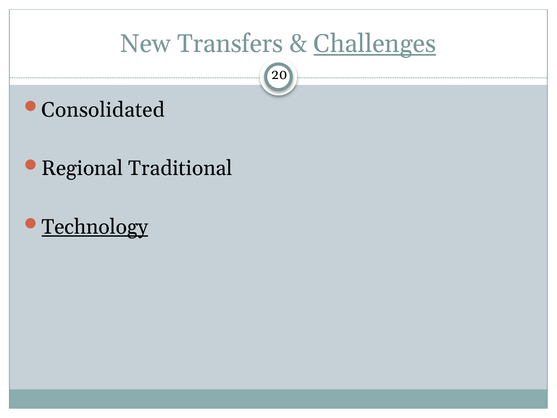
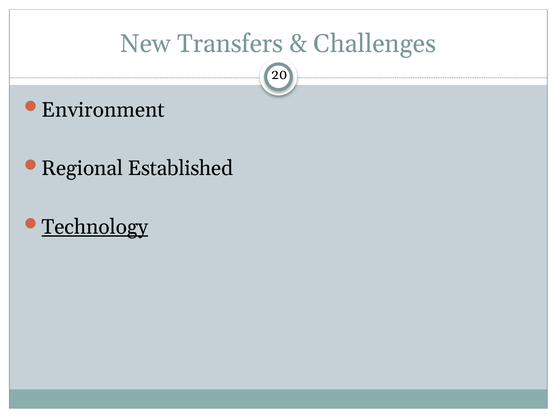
Challenges underline: present -> none (375, 44)
Consolidated: Consolidated -> Environment (103, 110)
Traditional: Traditional -> Established (180, 168)
